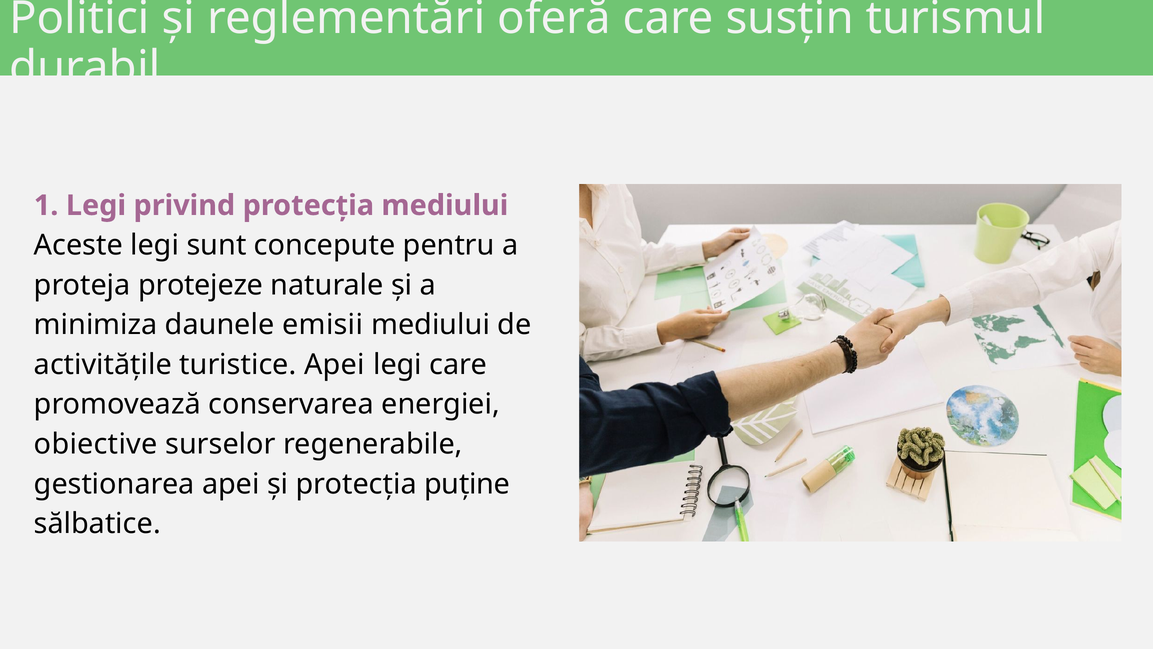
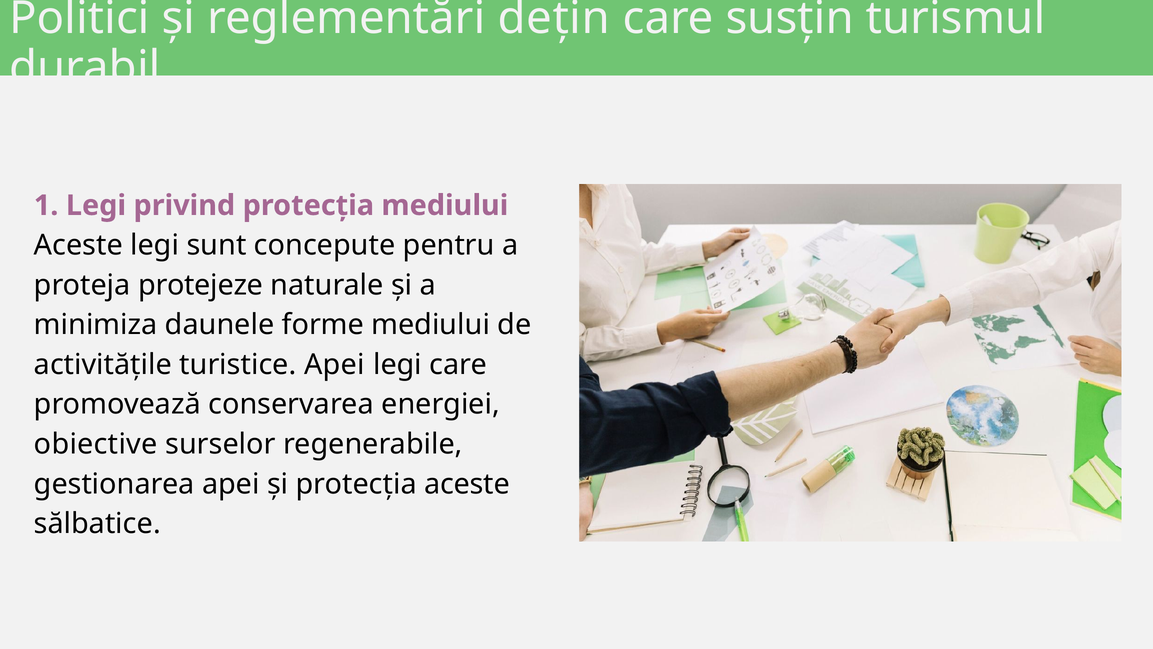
oferă: oferă -> dețin (554, 18)
emisii: emisii -> forme (323, 325)
protecția puține: puține -> aceste (467, 484)
